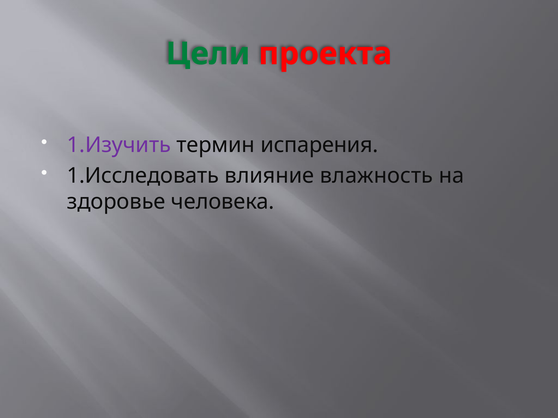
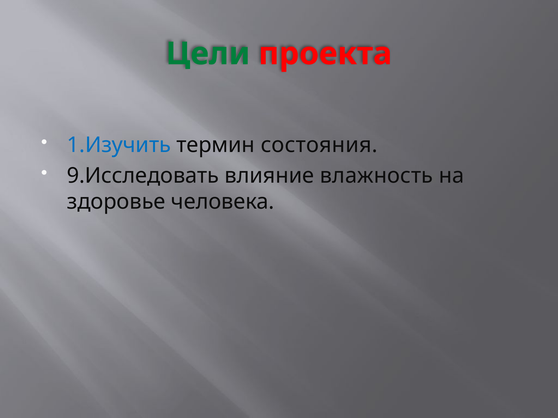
1.Изучить colour: purple -> blue (119, 145)
испарения: испарения -> состояния (319, 145)
1.Исследовать: 1.Исследовать -> 9.Исследовать (143, 176)
